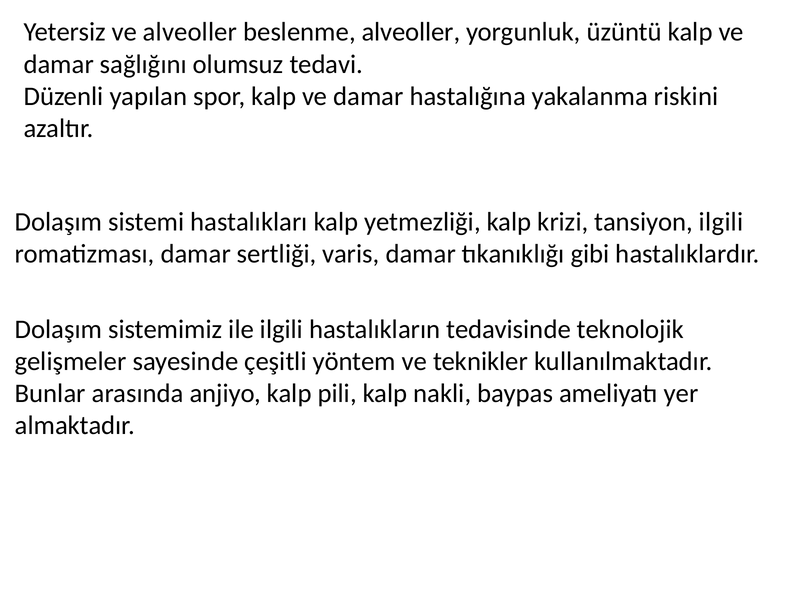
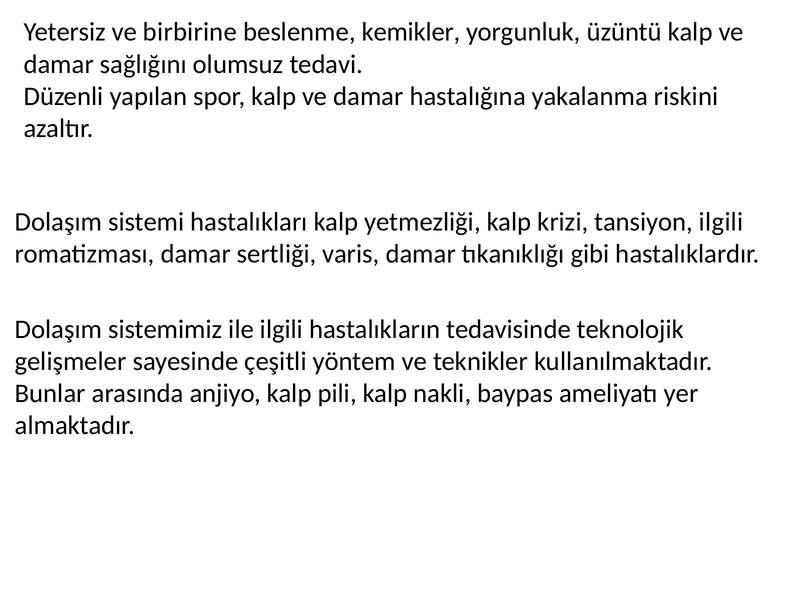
ve alveoller: alveoller -> birbirine (190, 32)
beslenme alveoller: alveoller -> kemikler (411, 32)
